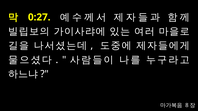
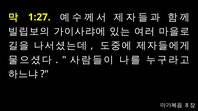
0:27: 0:27 -> 1:27 (39, 17)
